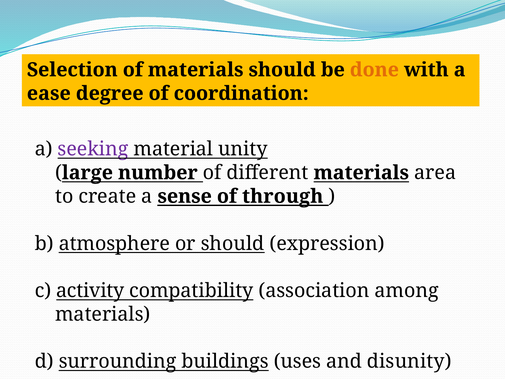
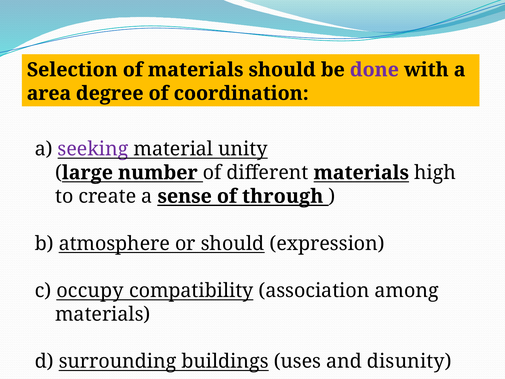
done colour: orange -> purple (374, 70)
ease: ease -> area (49, 93)
area: area -> high (435, 173)
activity: activity -> occupy (90, 291)
